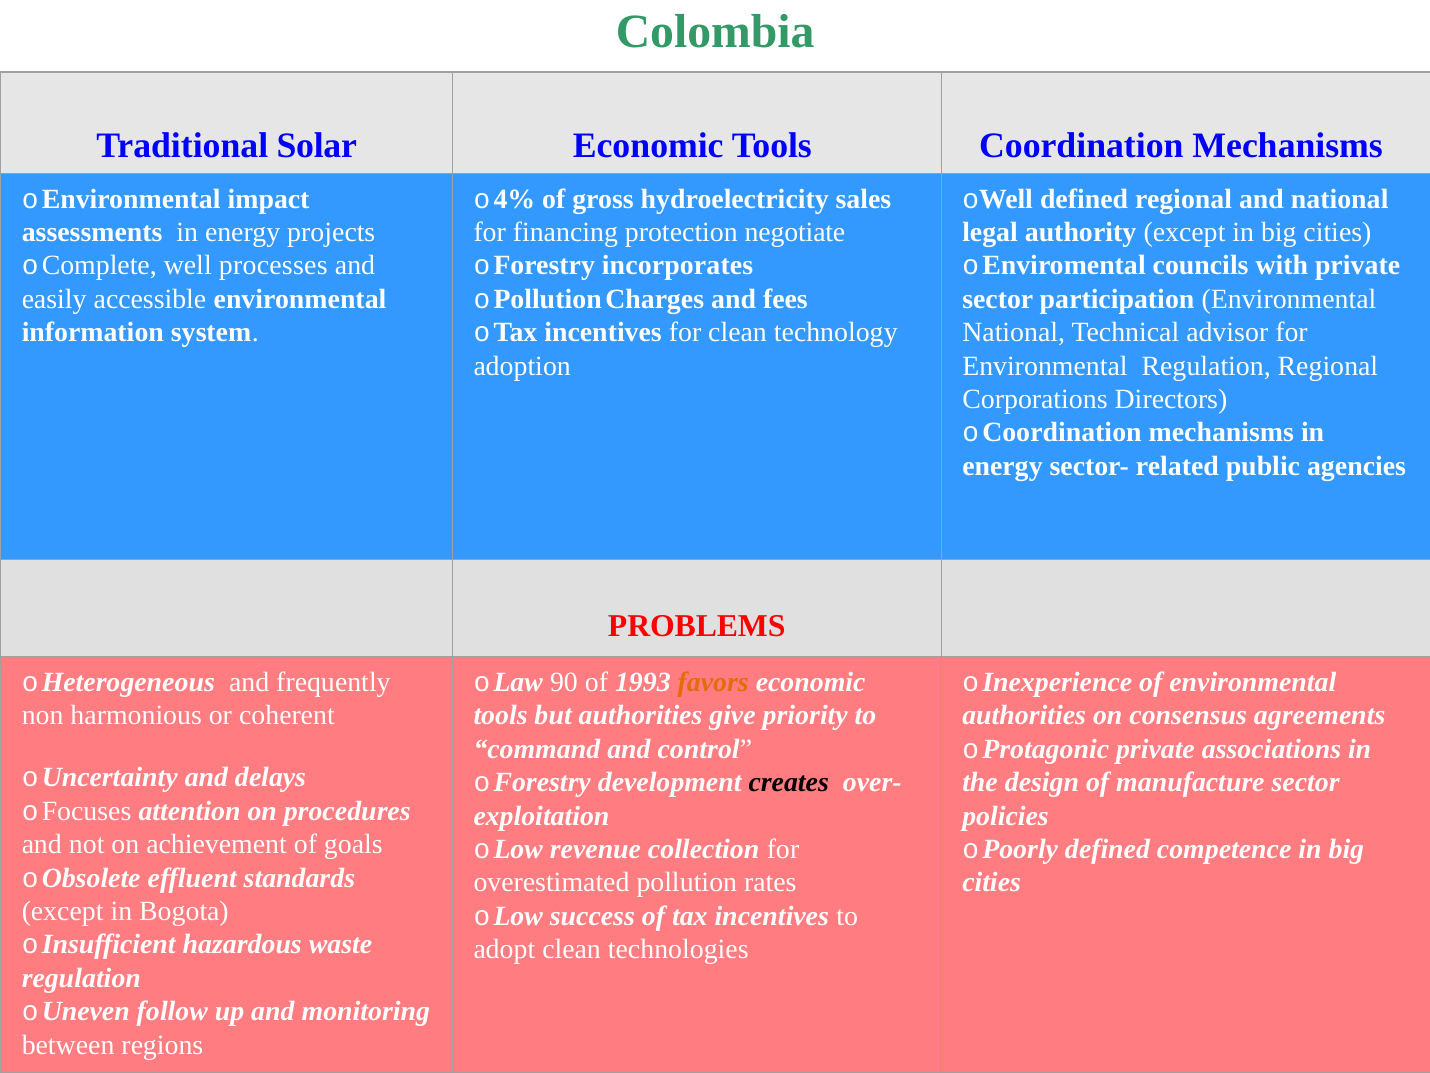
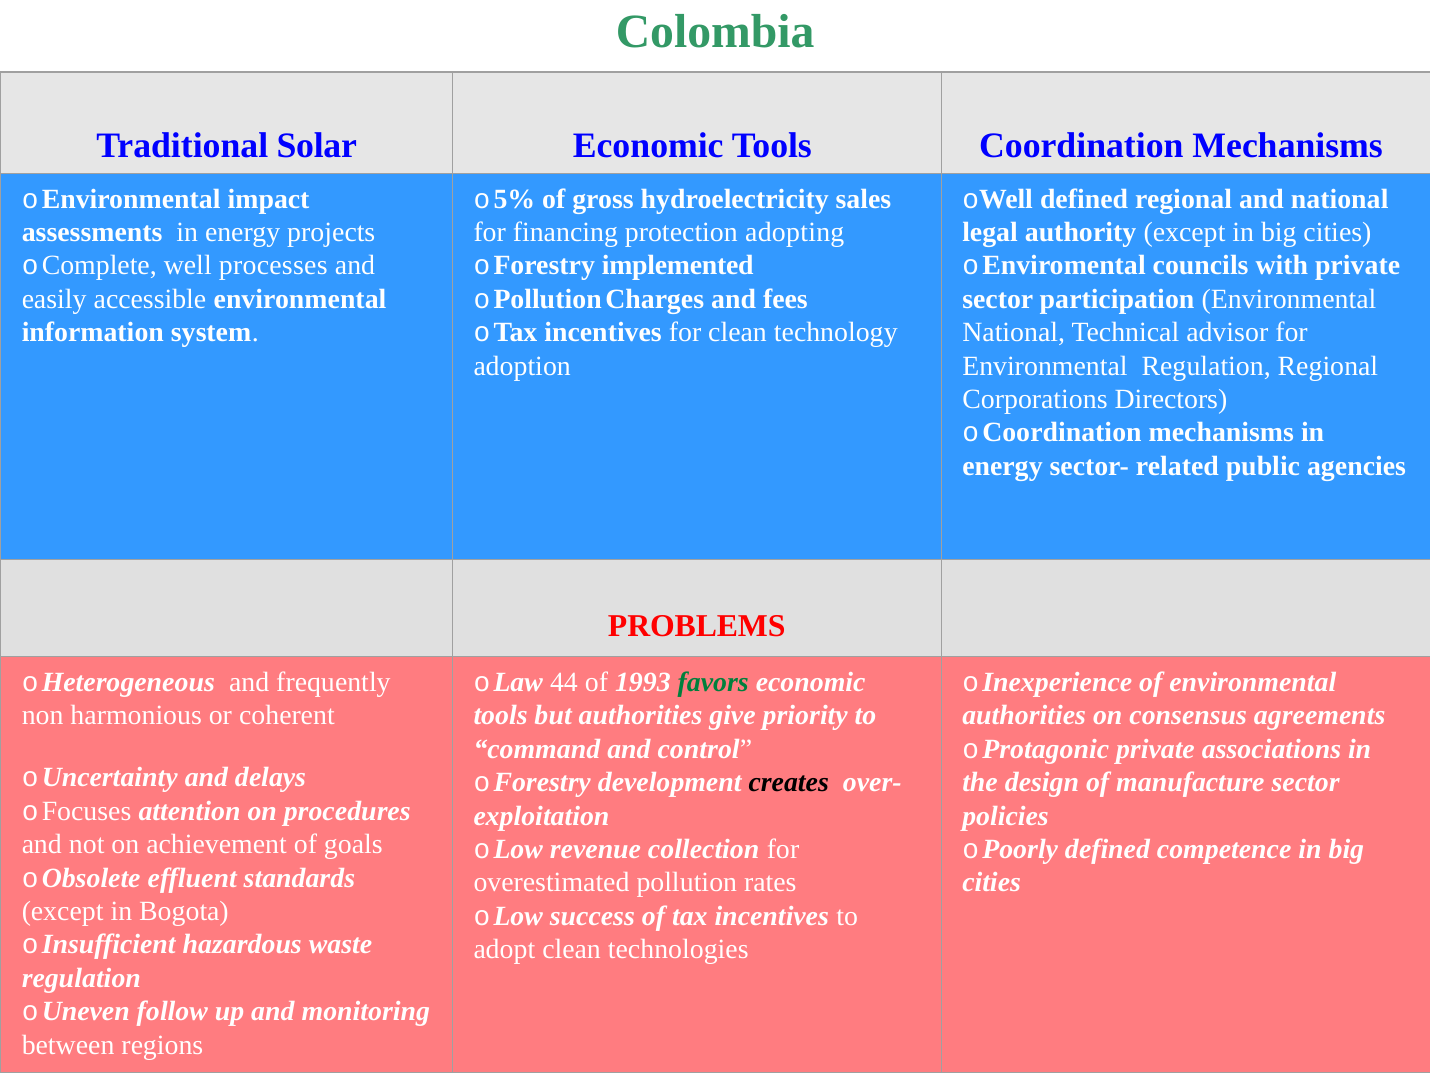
4%: 4% -> 5% (514, 199)
negotiate: negotiate -> adopting (795, 232)
incorporates: incorporates -> implemented (678, 266)
90: 90 -> 44 (564, 682)
favors colour: orange -> green (713, 682)
